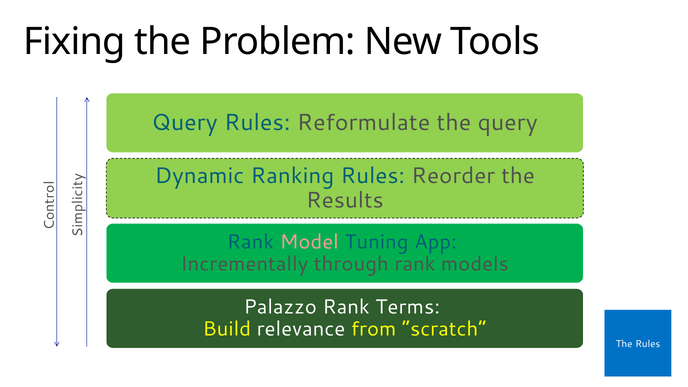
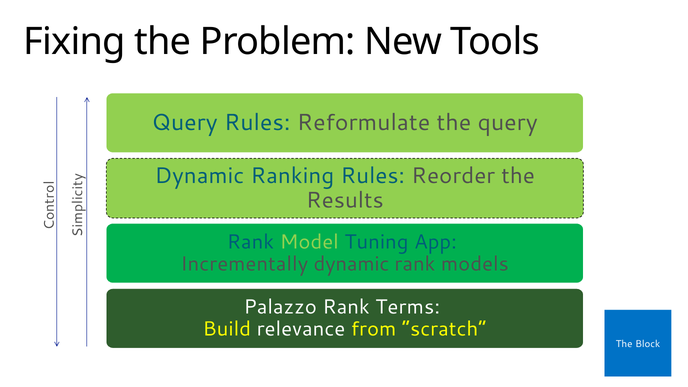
Model colour: pink -> light green (309, 242)
Incrementally through: through -> dynamic (351, 264)
The Rules: Rules -> Block (648, 344)
